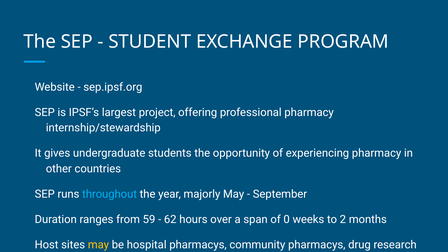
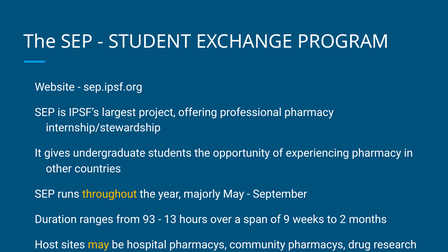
throughout colour: light blue -> yellow (110, 194)
59: 59 -> 93 (149, 219)
62: 62 -> 13 (170, 219)
0: 0 -> 9 (287, 219)
